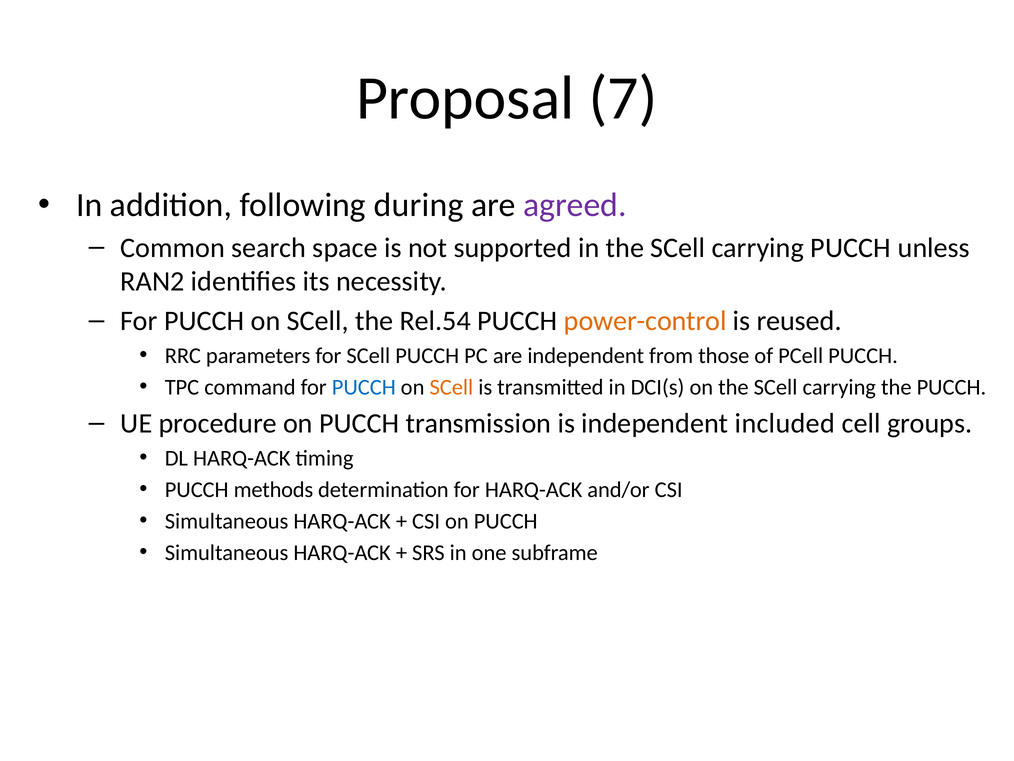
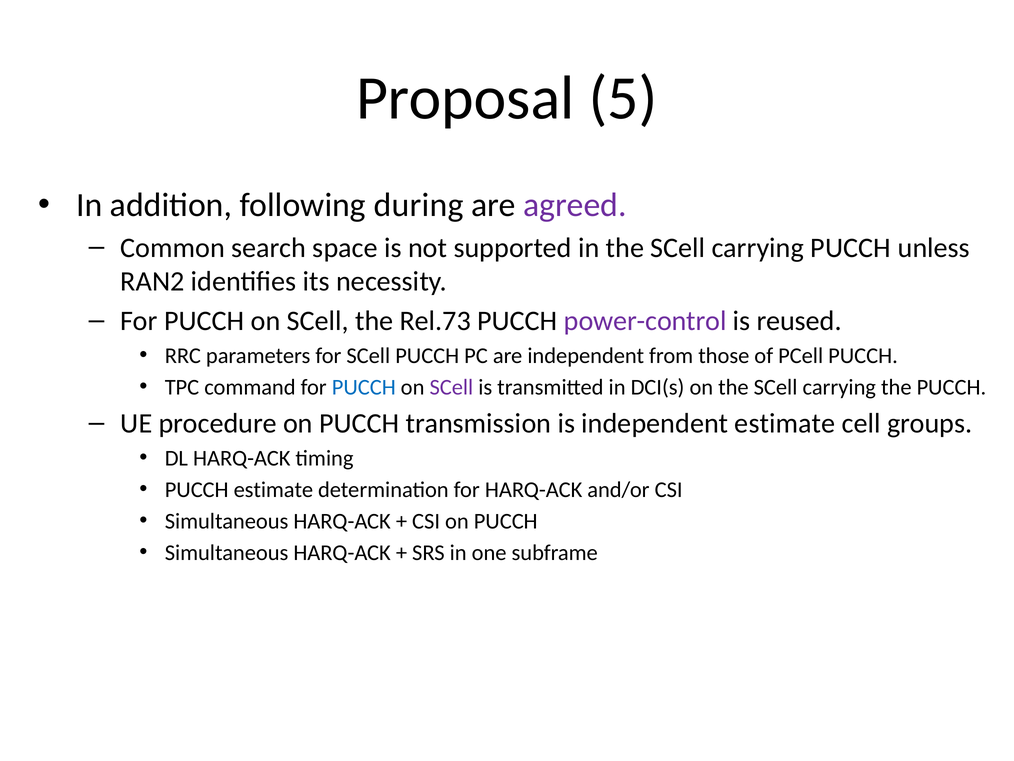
7: 7 -> 5 (623, 98)
Rel.54: Rel.54 -> Rel.73 (435, 321)
power-control colour: orange -> purple (645, 321)
SCell colour: orange -> purple (451, 387)
independent included: included -> estimate (785, 423)
PUCCH methods: methods -> estimate (273, 489)
